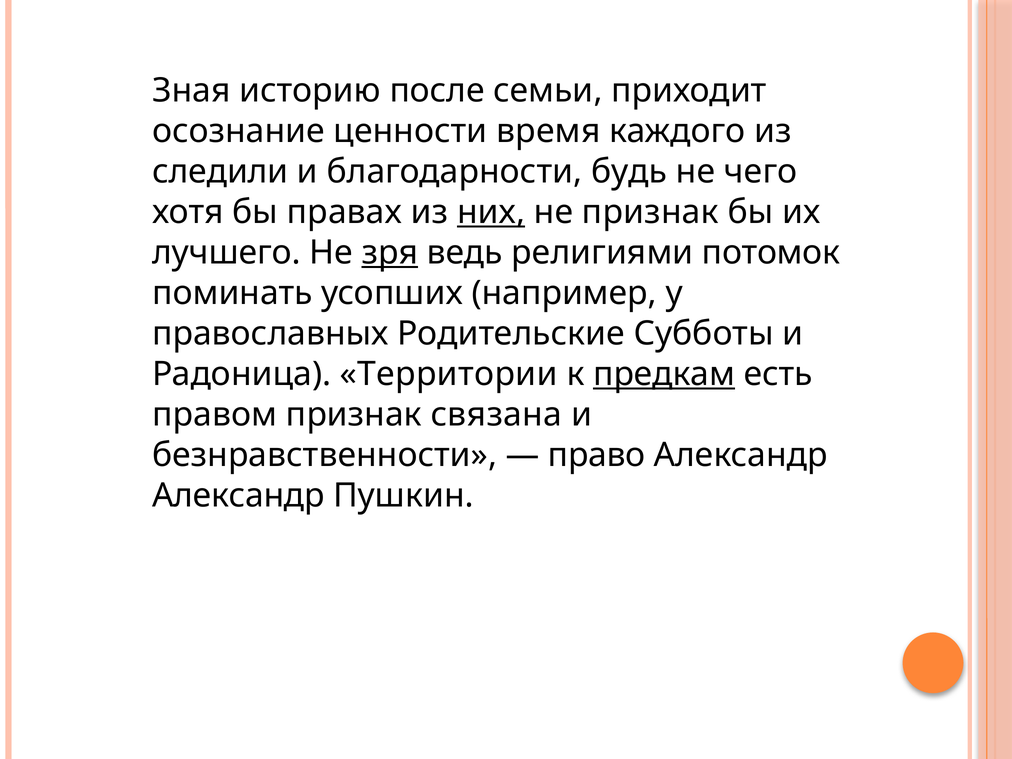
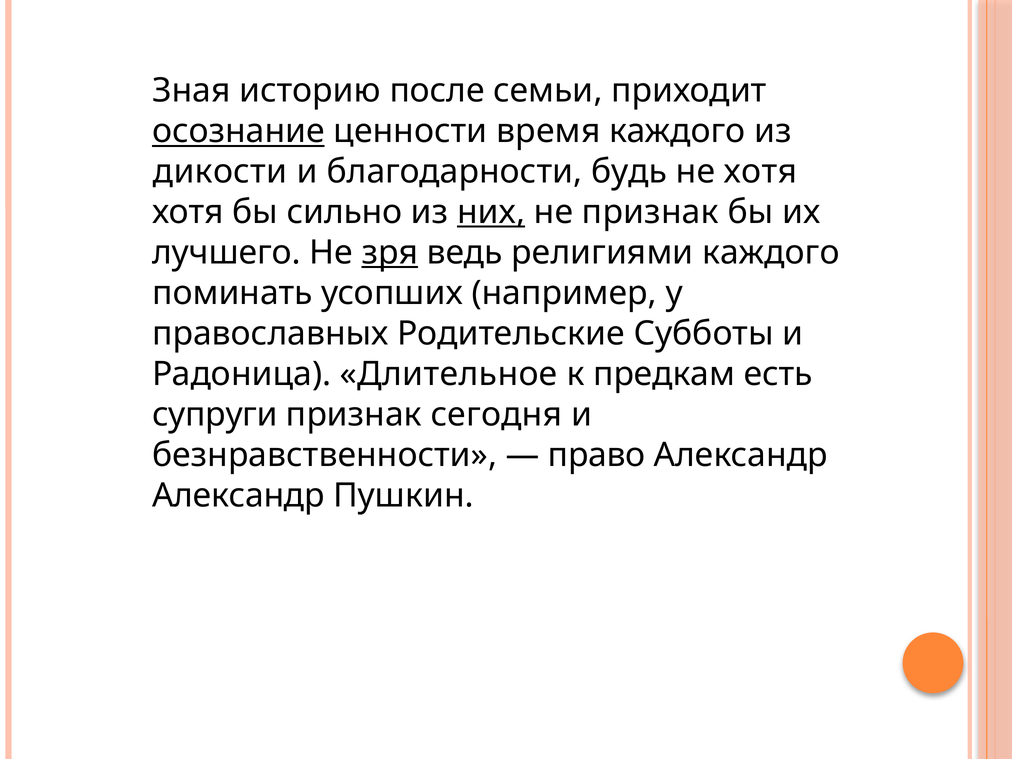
осознание underline: none -> present (238, 131)
следили: следили -> дикости (220, 172)
не чего: чего -> хотя (761, 172)
правах: правах -> сильно (345, 212)
религиями потомок: потомок -> каждого (771, 253)
Территории: Территории -> Длительное (449, 374)
предкам underline: present -> none (664, 374)
правом: правом -> супруги (215, 415)
связана: связана -> сегодня (496, 415)
